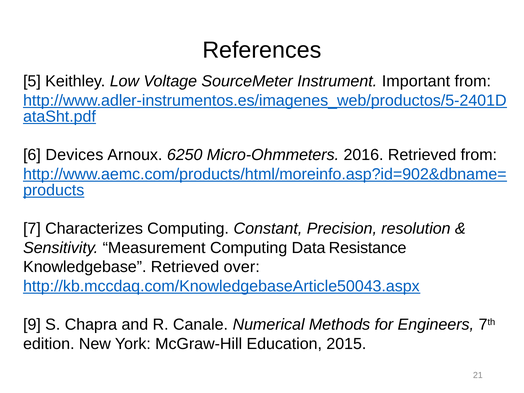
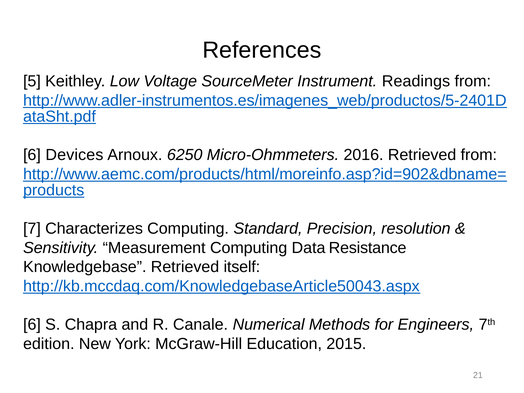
Important: Important -> Readings (416, 81)
Constant: Constant -> Standard (268, 229)
over: over -> itself (242, 267)
9: 9 -> 6 (32, 325)
